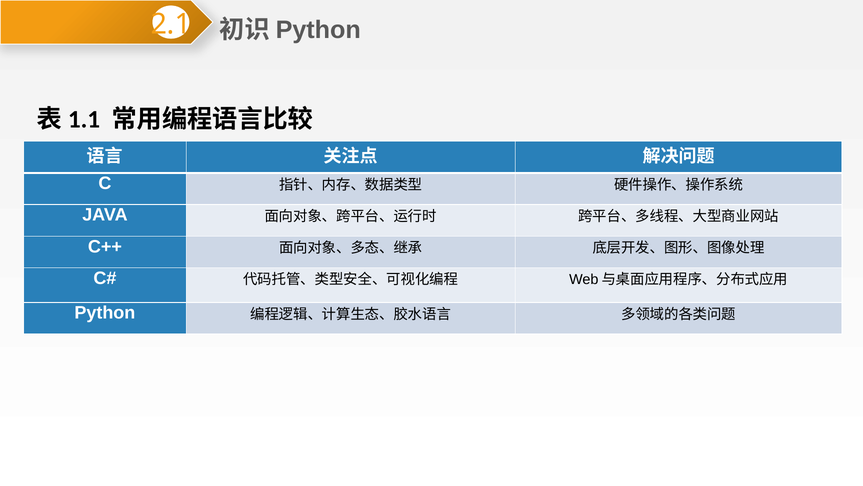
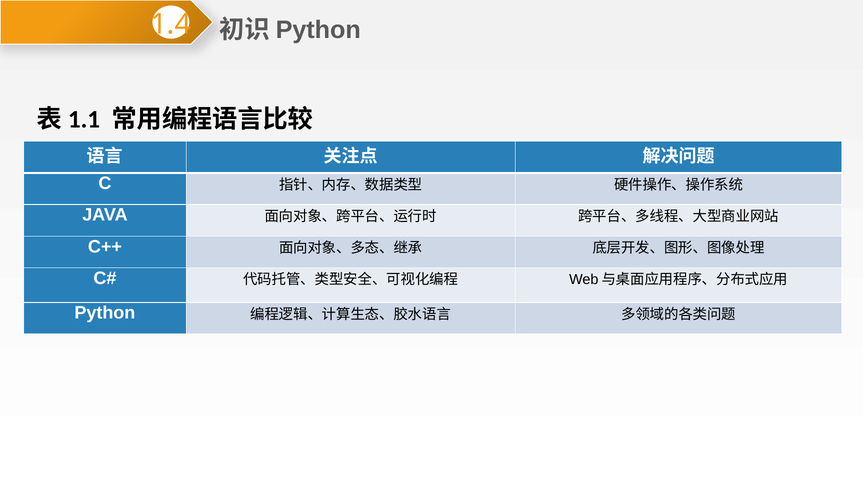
2.1: 2.1 -> 1.4 (171, 24)
